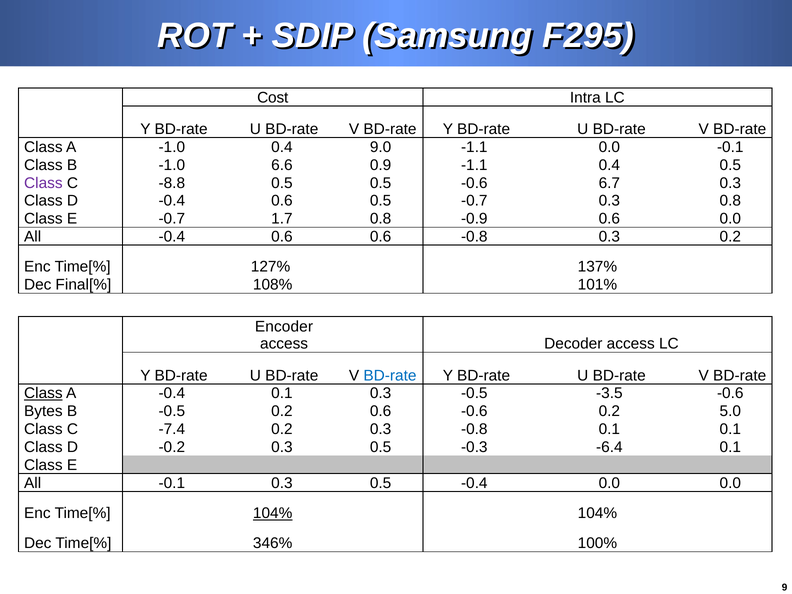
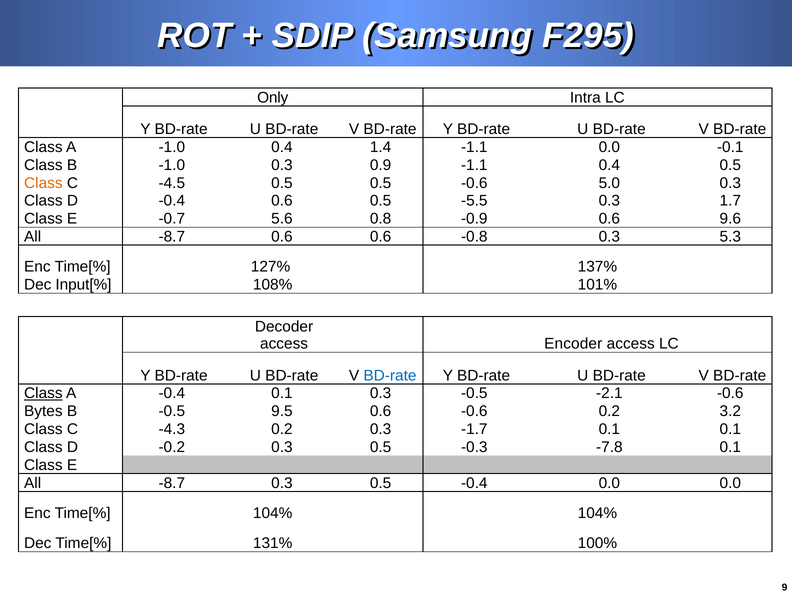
Cost: Cost -> Only (273, 97)
9.0: 9.0 -> 1.4 (381, 147)
-1.0 6.6: 6.6 -> 0.3 (282, 165)
Class colour: purple -> orange (43, 183)
-8.8: -8.8 -> -4.5 (172, 183)
6.7: 6.7 -> 5.0 (609, 183)
0.5 -0.7: -0.7 -> -5.5 (474, 201)
0.3 0.8: 0.8 -> 1.7 (730, 201)
1.7: 1.7 -> 5.6 (282, 219)
0.6 0.0: 0.0 -> 9.6 (730, 219)
-0.4: -0.4 -> -8.7 (172, 237)
0.3 0.2: 0.2 -> 5.3 (730, 237)
Final[%: Final[% -> Input[% (83, 285)
Encoder: Encoder -> Decoder (284, 327)
Decoder: Decoder -> Encoder (573, 344)
-3.5: -3.5 -> -2.1 (609, 393)
-0.5 0.2: 0.2 -> 9.5 (282, 411)
5.0: 5.0 -> 3.2 (730, 411)
-7.4: -7.4 -> -4.3 (172, 429)
0.3 -0.8: -0.8 -> -1.7 (474, 429)
-6.4: -6.4 -> -7.8 (609, 447)
-0.1: -0.1 -> -8.7 (172, 483)
104% underline: present -> none (273, 513)
346%: 346% -> 131% (273, 543)
